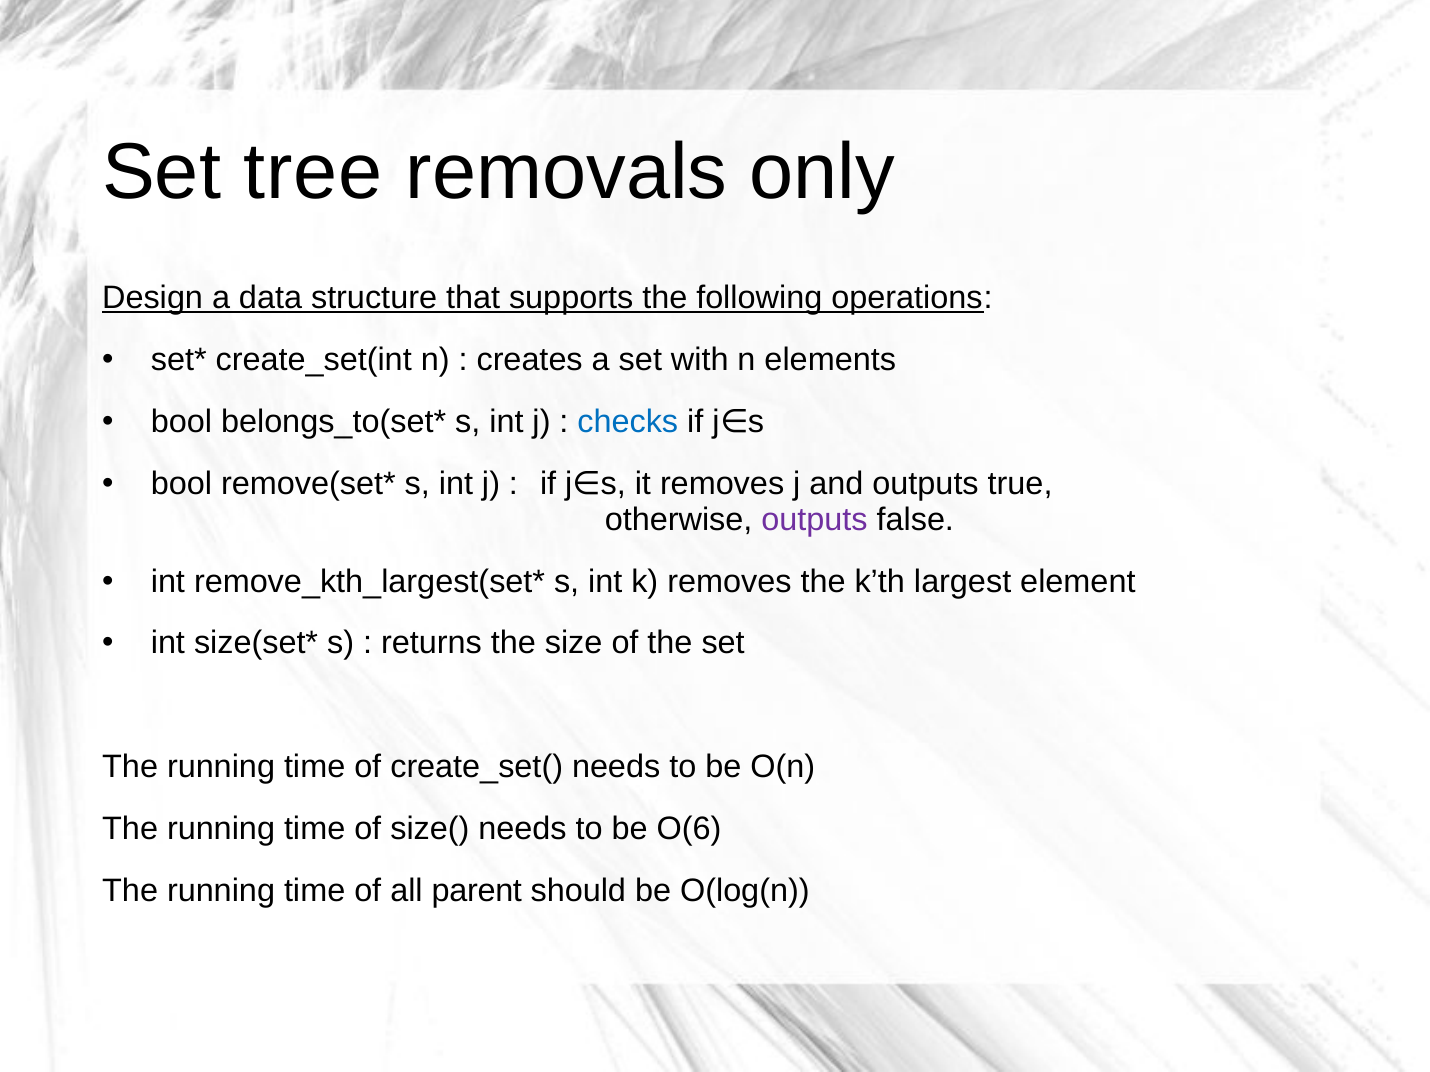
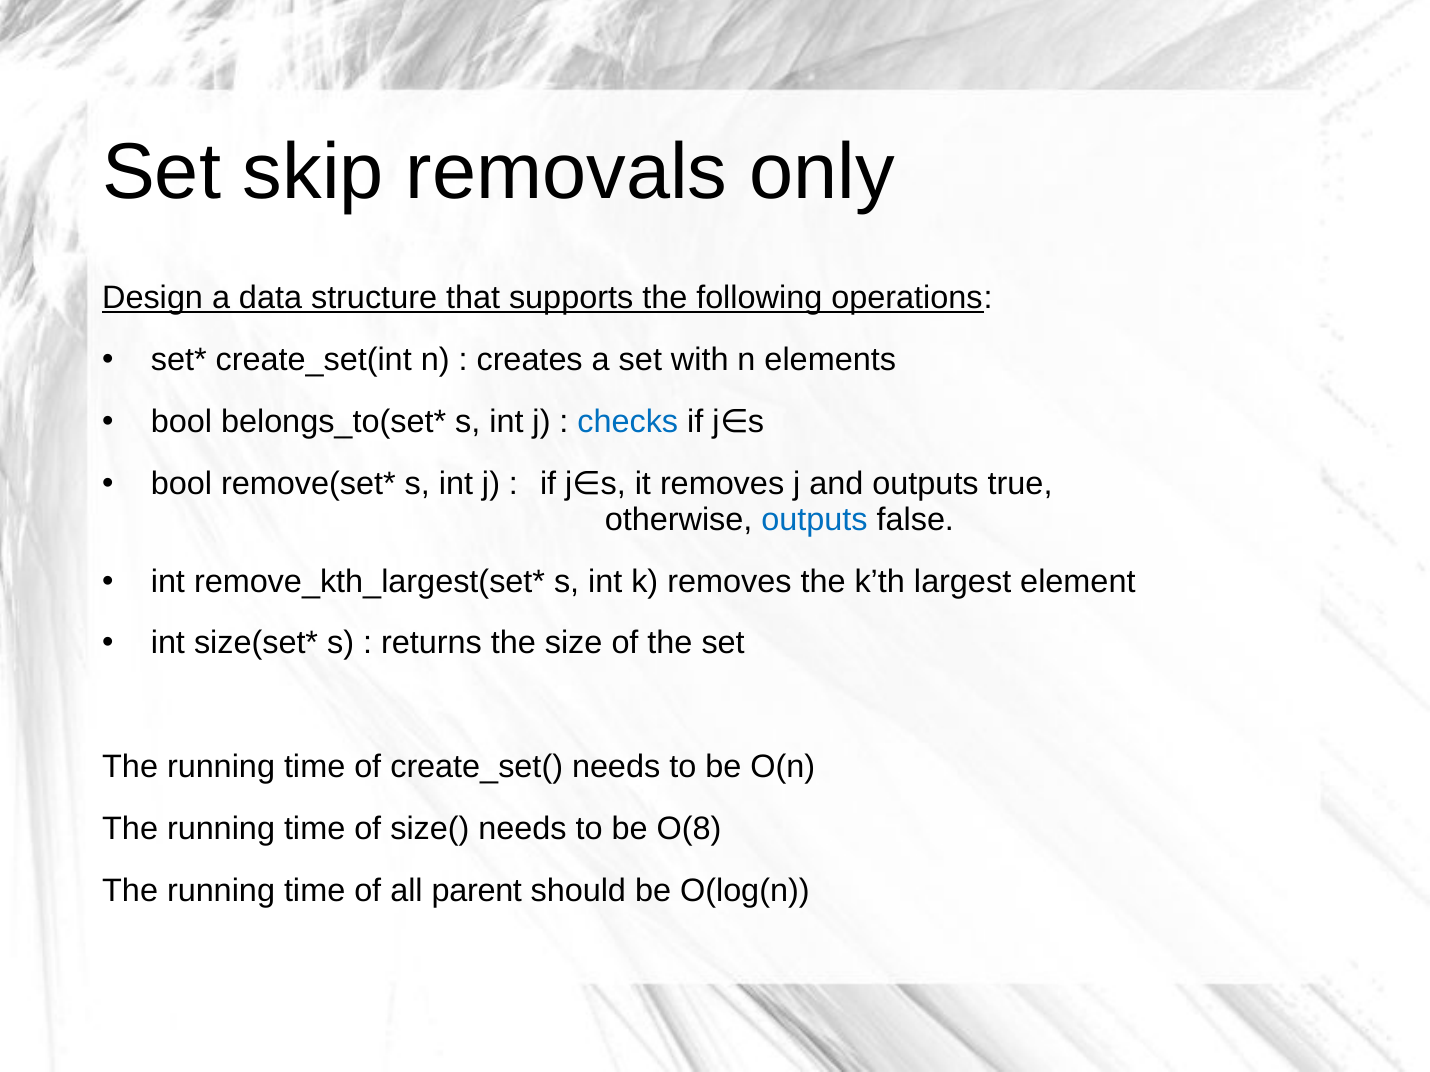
tree: tree -> skip (313, 173)
outputs colour: purple -> blue (815, 520)
O(6: O(6 -> O(8 (689, 829)
